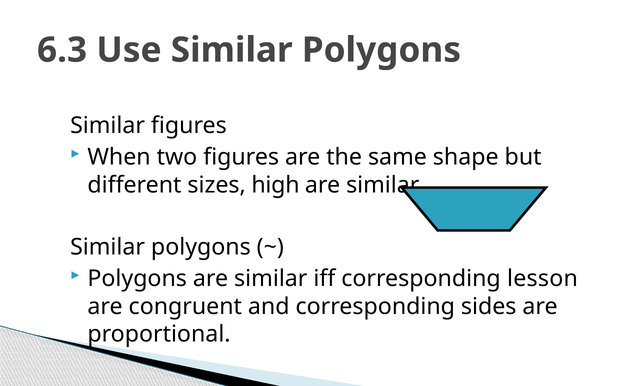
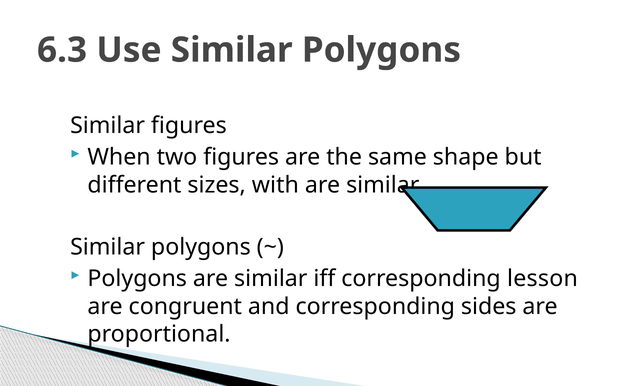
high: high -> with (275, 185)
